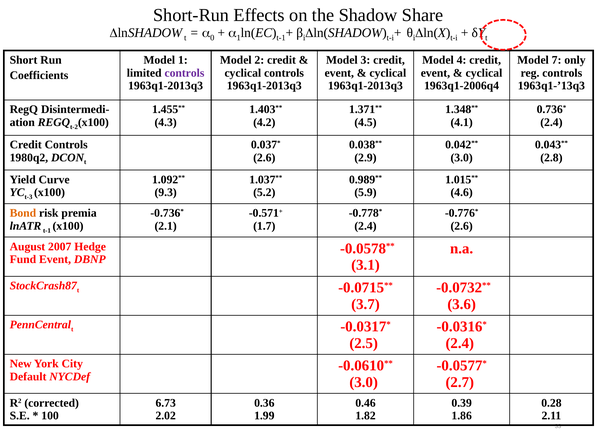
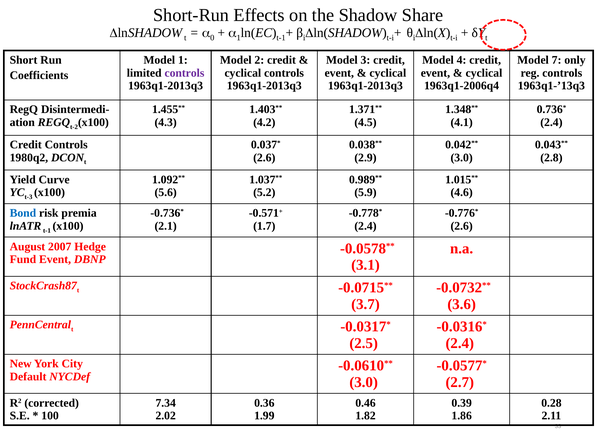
9.3: 9.3 -> 5.6 (166, 192)
Bond colour: orange -> blue (23, 213)
6.73: 6.73 -> 7.34 (166, 403)
